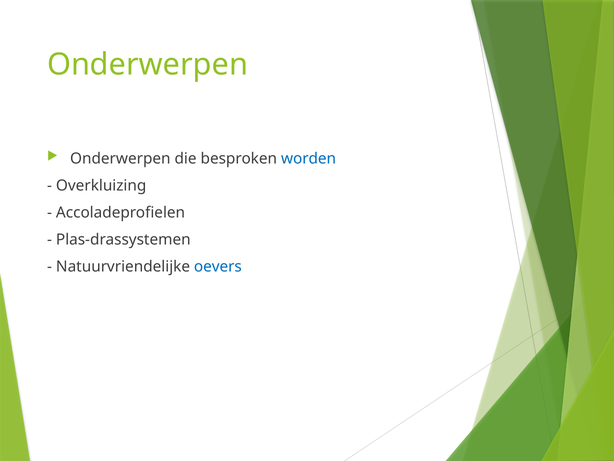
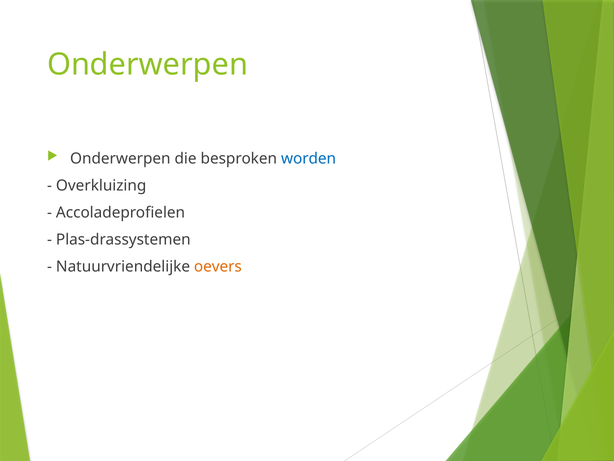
oevers colour: blue -> orange (218, 266)
